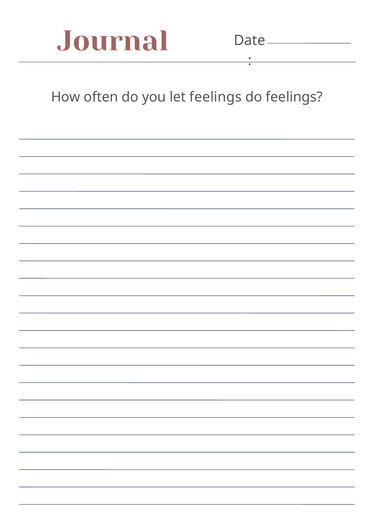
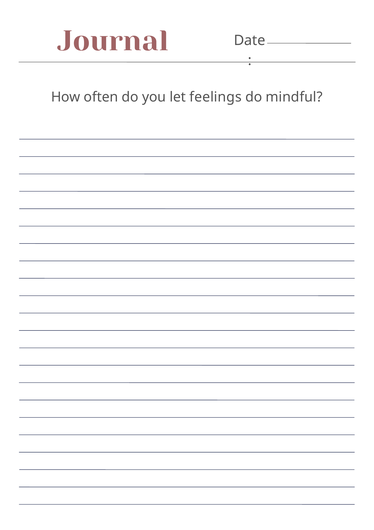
do feelings: feelings -> mindful (294, 97)
